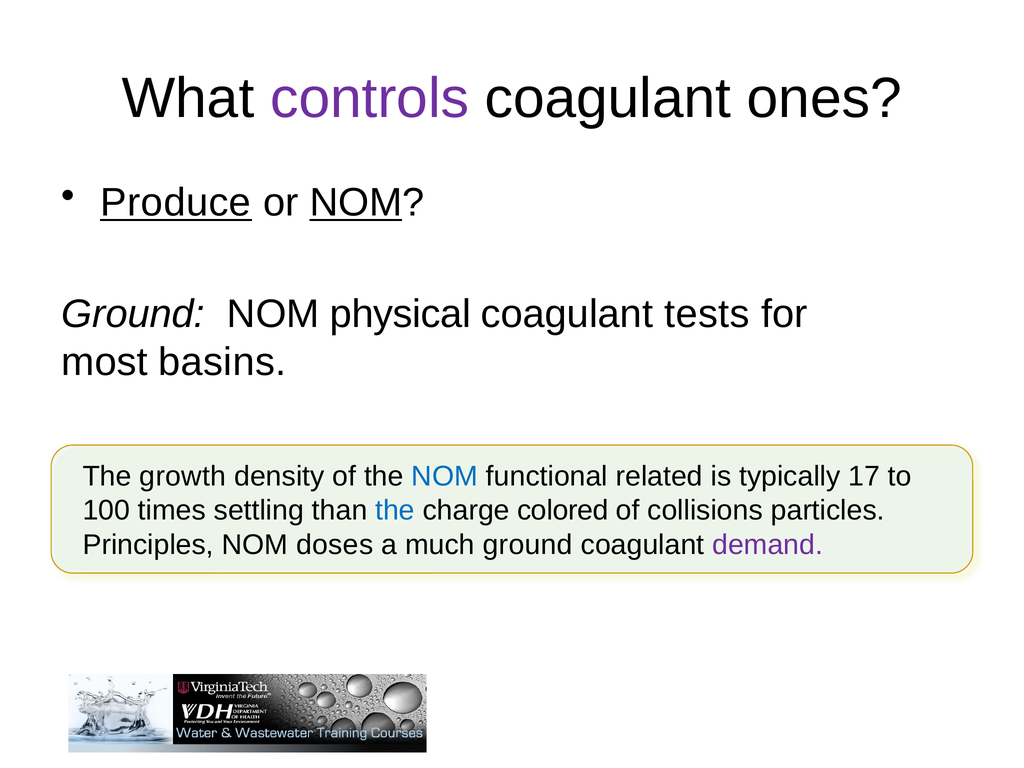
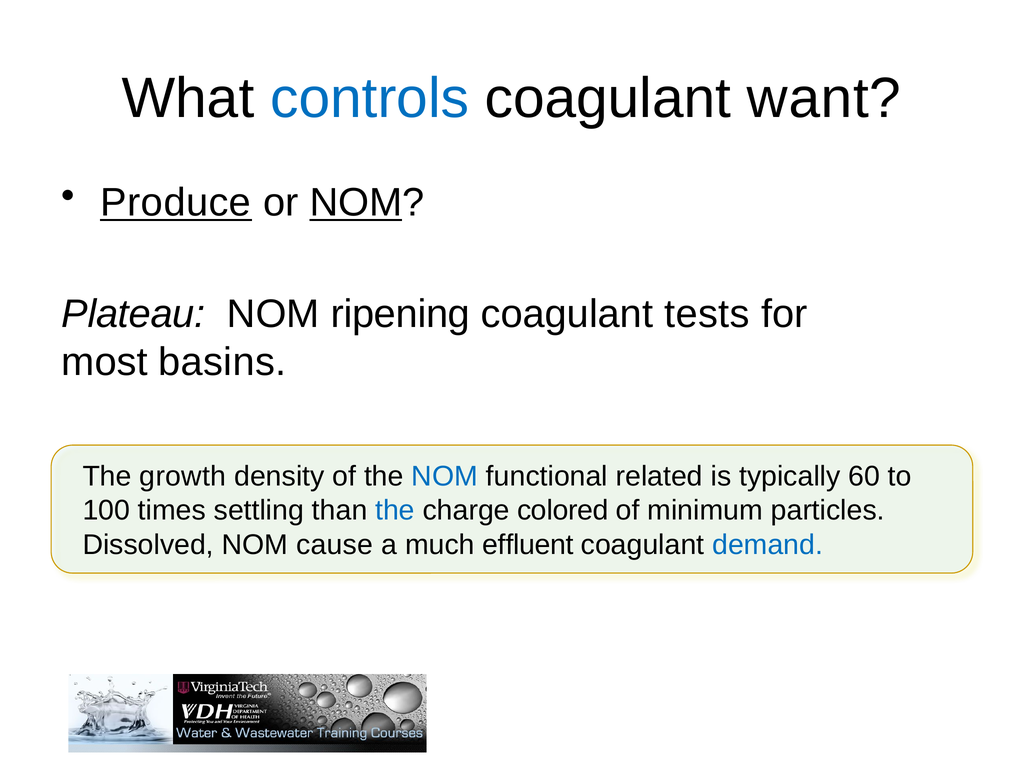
controls colour: purple -> blue (370, 99)
ones: ones -> want (824, 99)
Ground: Ground -> Plateau (133, 314)
physical: physical -> ripening (400, 314)
17: 17 -> 60 (864, 476)
collisions: collisions -> minimum (705, 511)
Principles: Principles -> Dissolved (148, 545)
doses: doses -> cause (335, 545)
much ground: ground -> effluent (528, 545)
demand colour: purple -> blue (768, 545)
